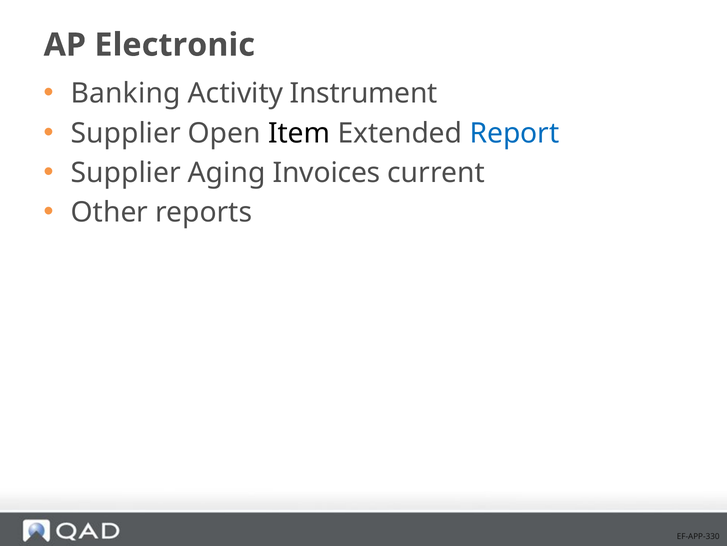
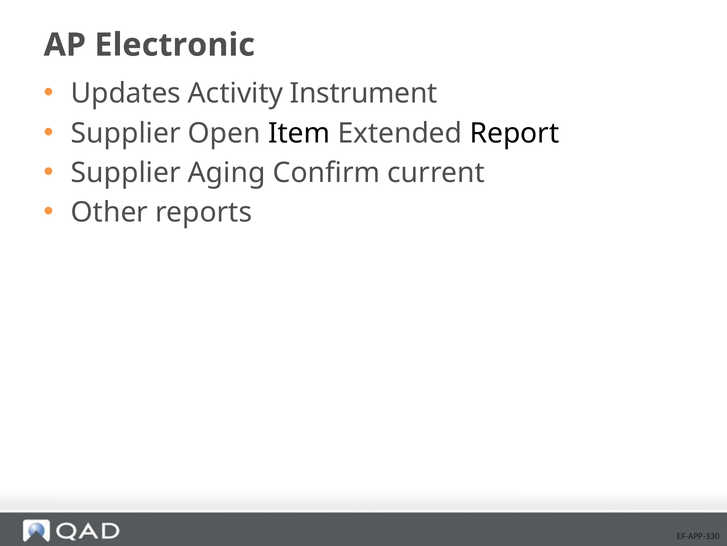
Banking: Banking -> Updates (126, 93)
Report colour: blue -> black (514, 133)
Invoices: Invoices -> Confirm (326, 173)
